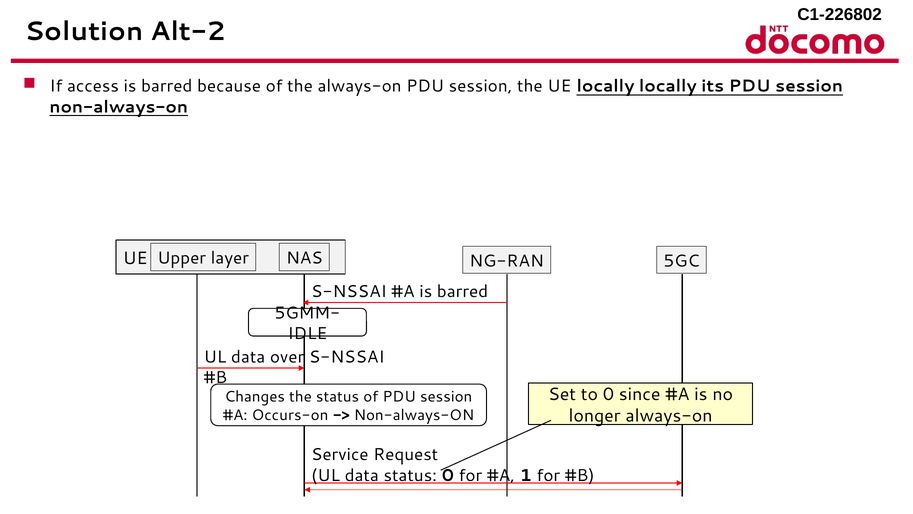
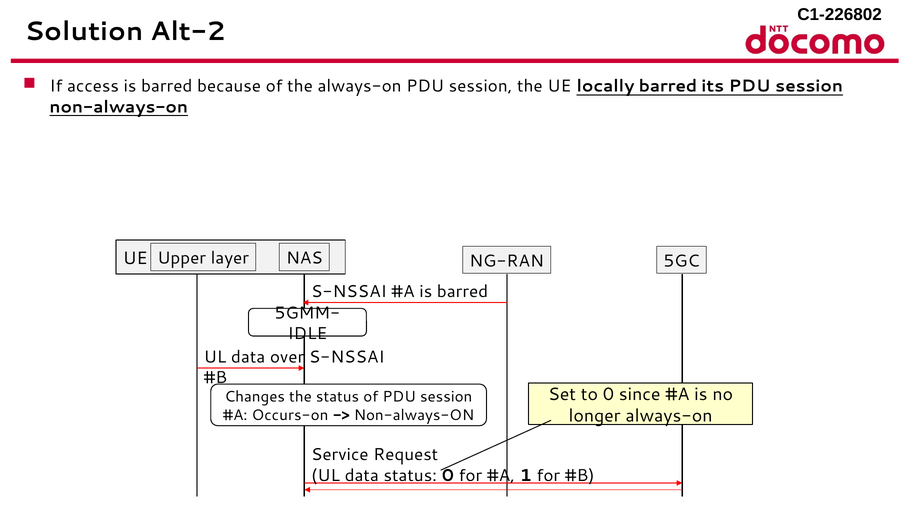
locally locally: locally -> barred (668, 86)
